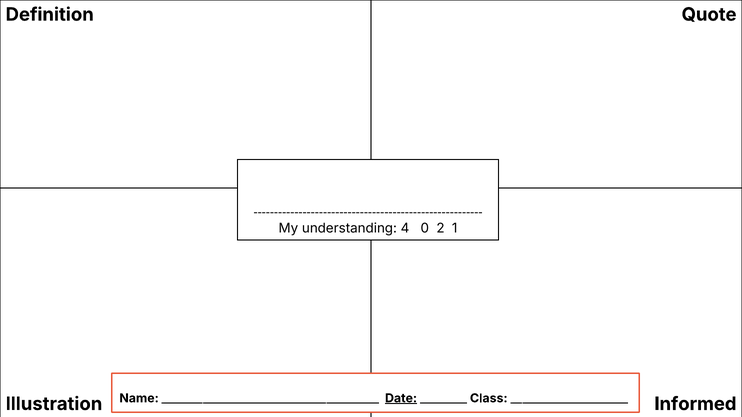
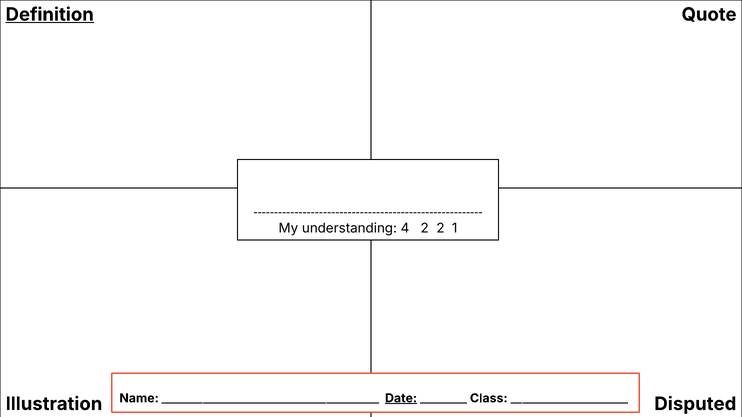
Definition underline: none -> present (50, 15)
4 0: 0 -> 2 (425, 229)
Informed: Informed -> Disputed (695, 404)
